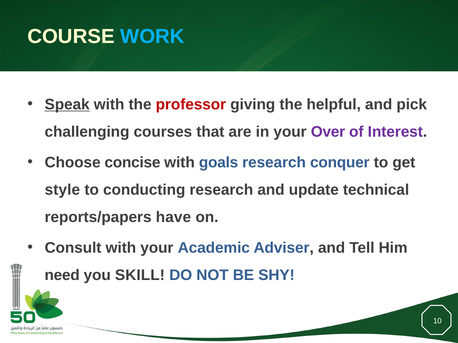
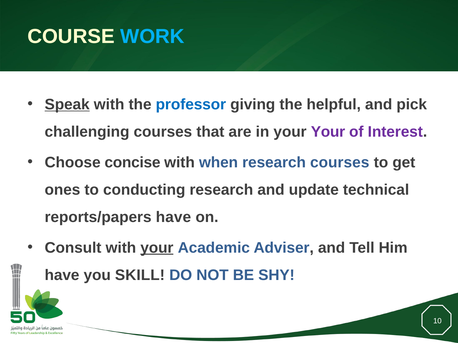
professor colour: red -> blue (191, 105)
your Over: Over -> Your (328, 132)
goals: goals -> when (218, 163)
research conquer: conquer -> courses (340, 163)
style: style -> ones (62, 190)
your underline: none -> present (157, 248)
need: need -> have (62, 276)
